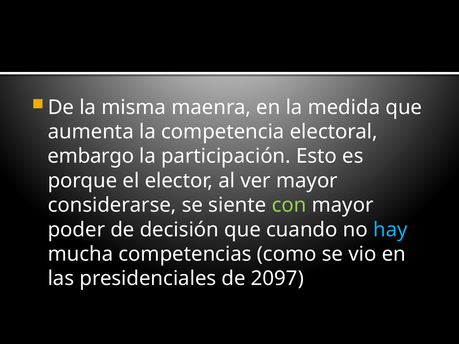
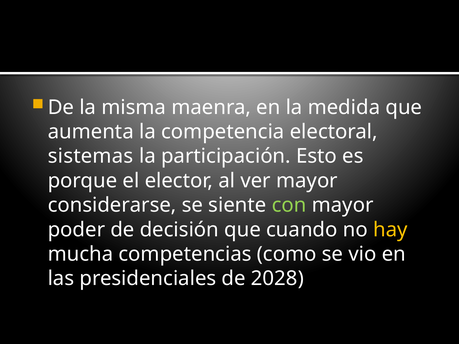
embargo: embargo -> sistemas (91, 156)
hay colour: light blue -> yellow (390, 230)
2097: 2097 -> 2028 (277, 279)
